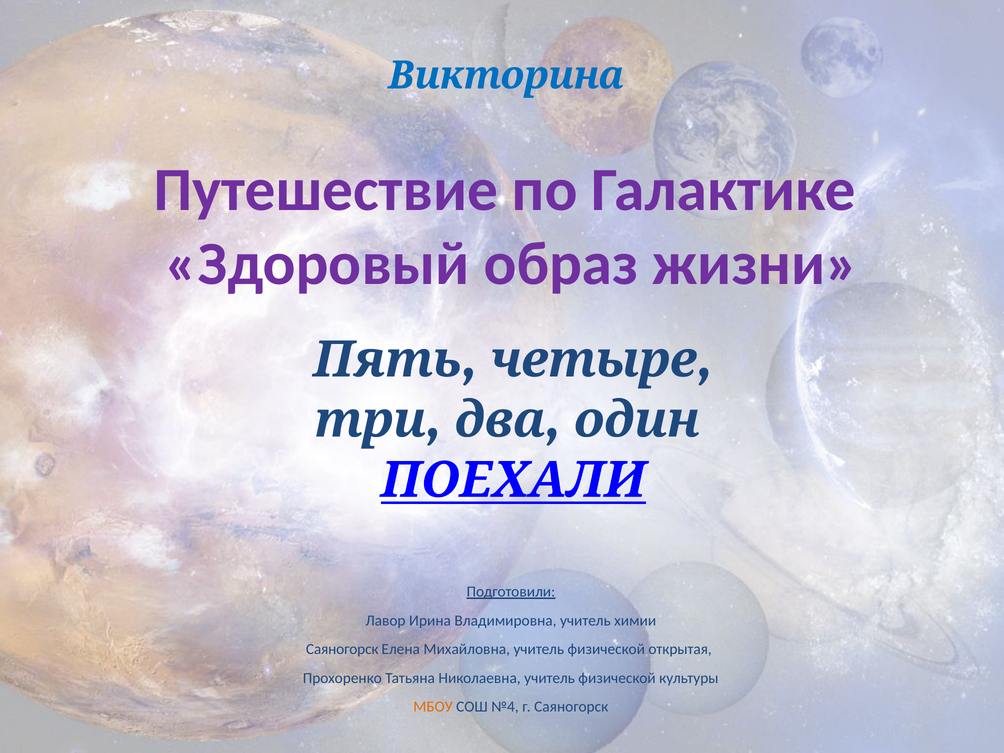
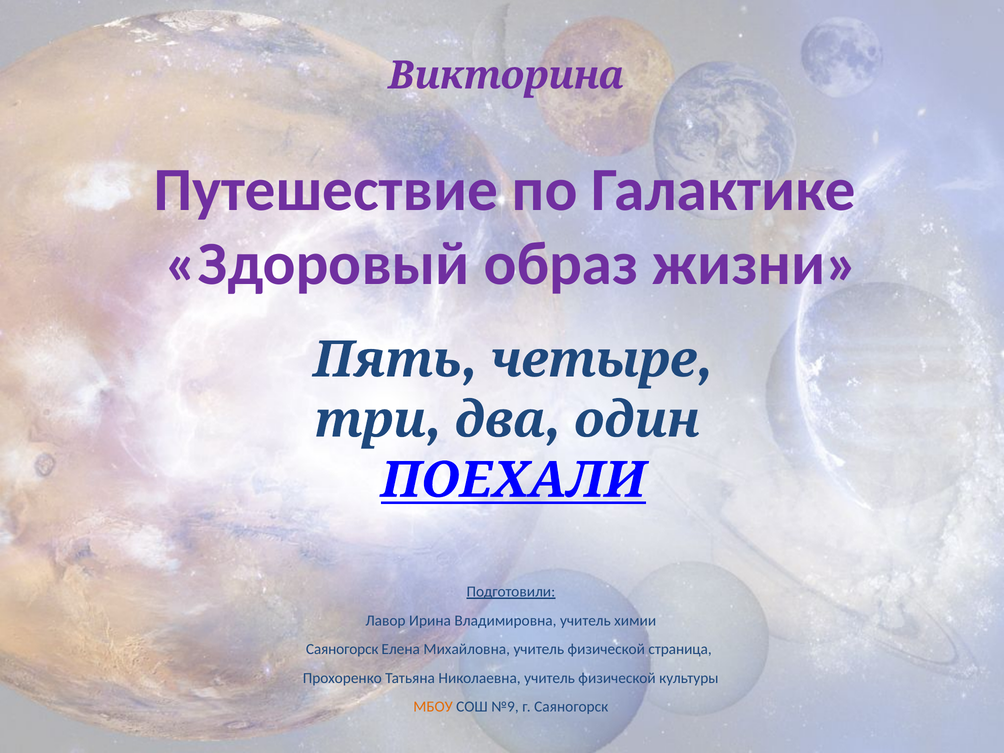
Викторина colour: blue -> purple (506, 75)
открытая: открытая -> страница (680, 649)
№4: №4 -> №9 (505, 707)
